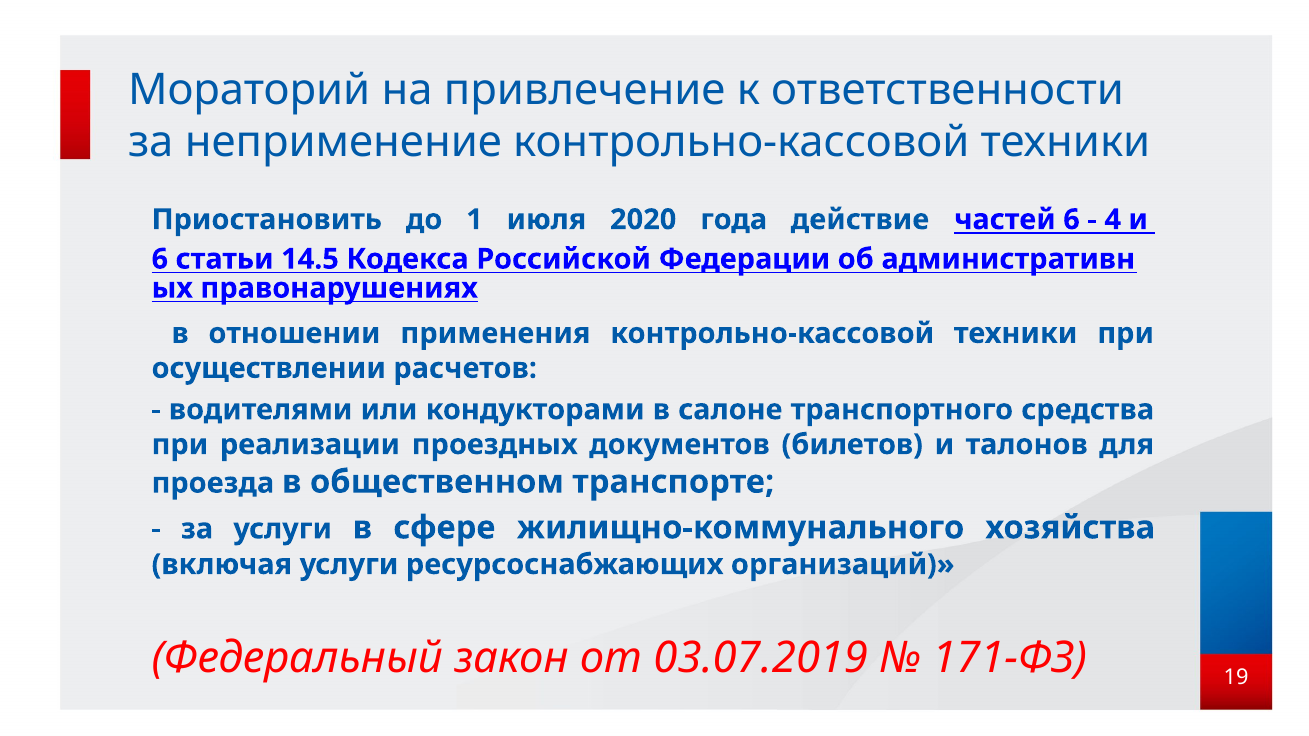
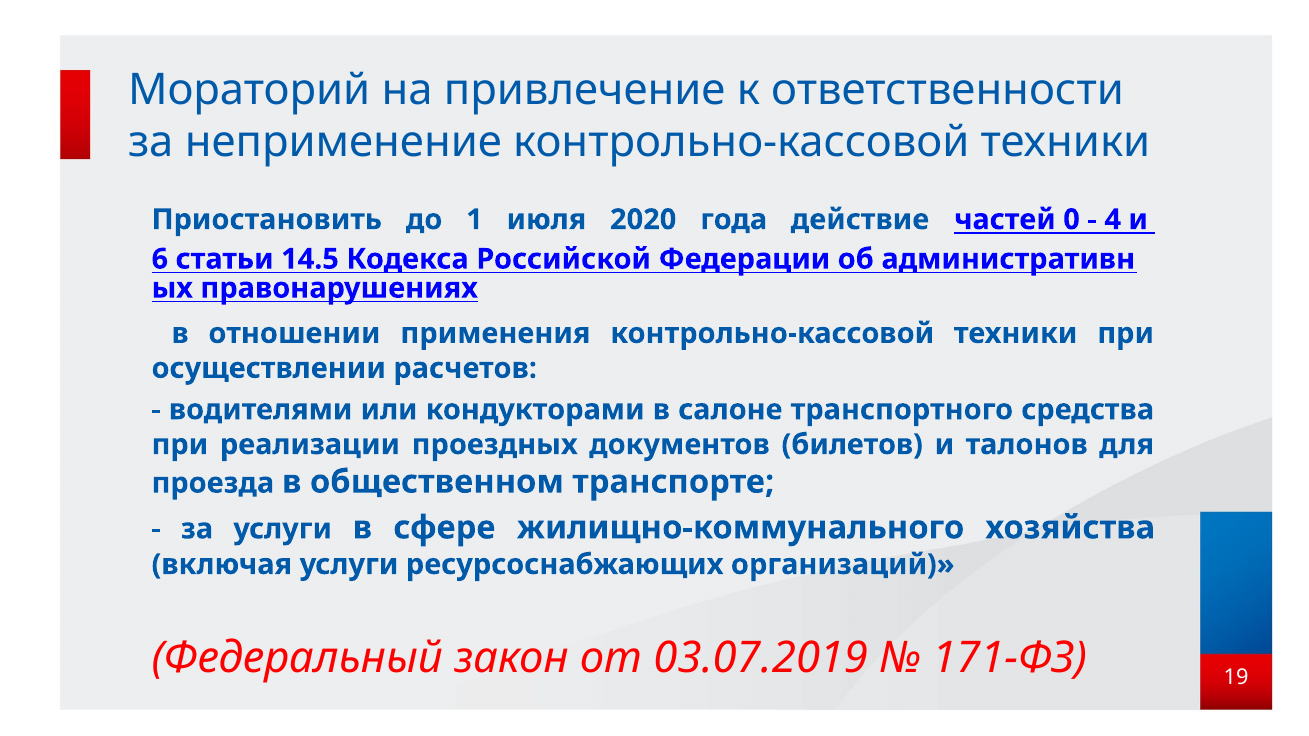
частей 6: 6 -> 0 (1072, 220)
